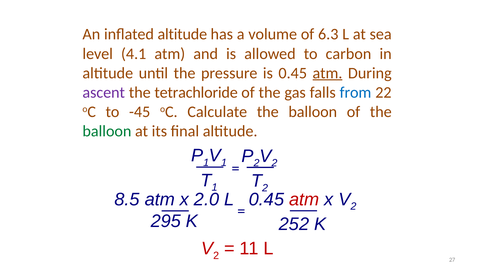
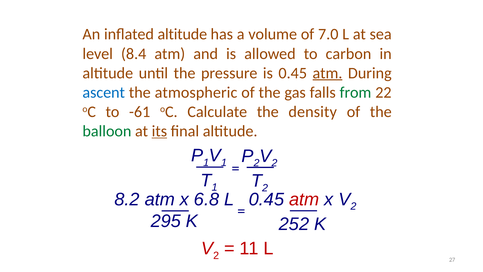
6.3: 6.3 -> 7.0 (328, 34)
4.1: 4.1 -> 8.4 (134, 54)
ascent colour: purple -> blue (104, 92)
tetrachloride: tetrachloride -> atmospheric (196, 92)
from colour: blue -> green (355, 92)
-45: -45 -> -61 (140, 112)
Calculate the balloon: balloon -> density (313, 112)
its underline: none -> present (159, 131)
8.5: 8.5 -> 8.2 (127, 199)
2.0: 2.0 -> 6.8 (207, 199)
